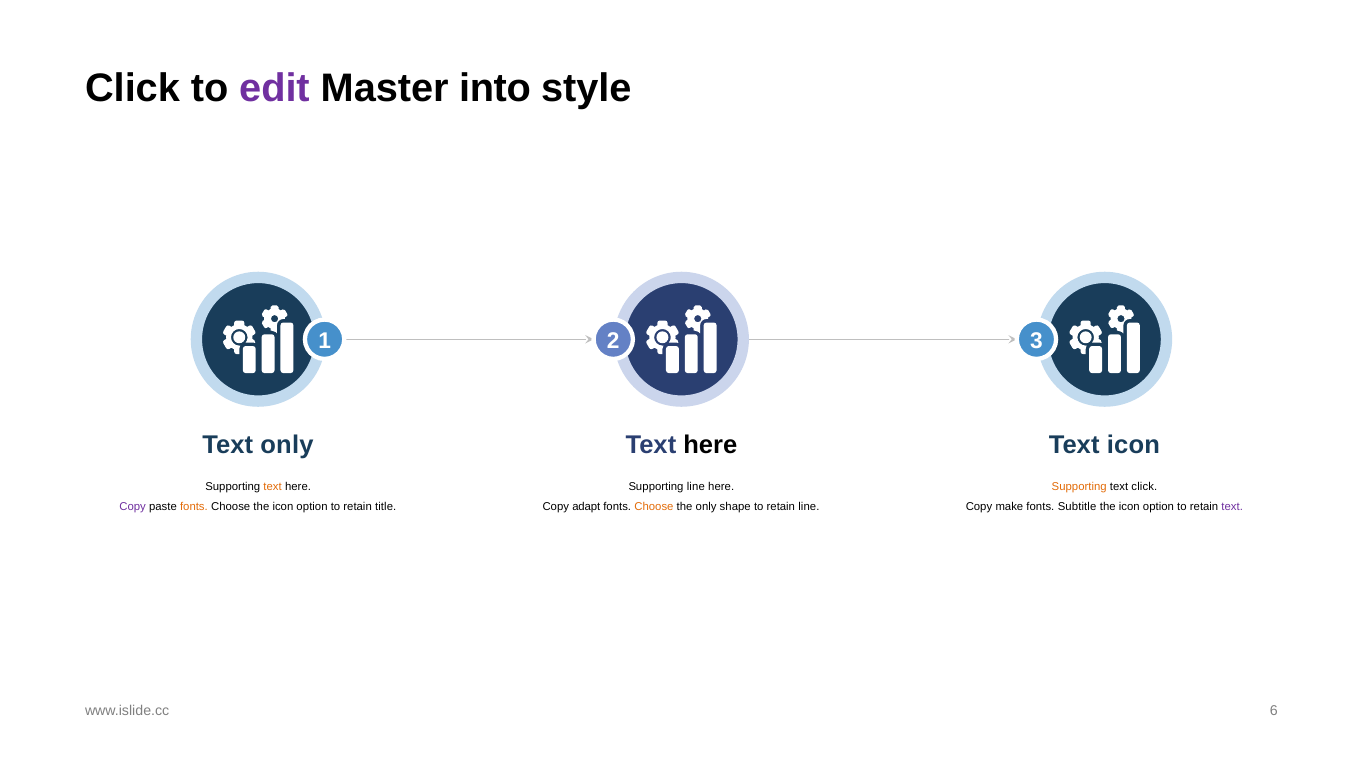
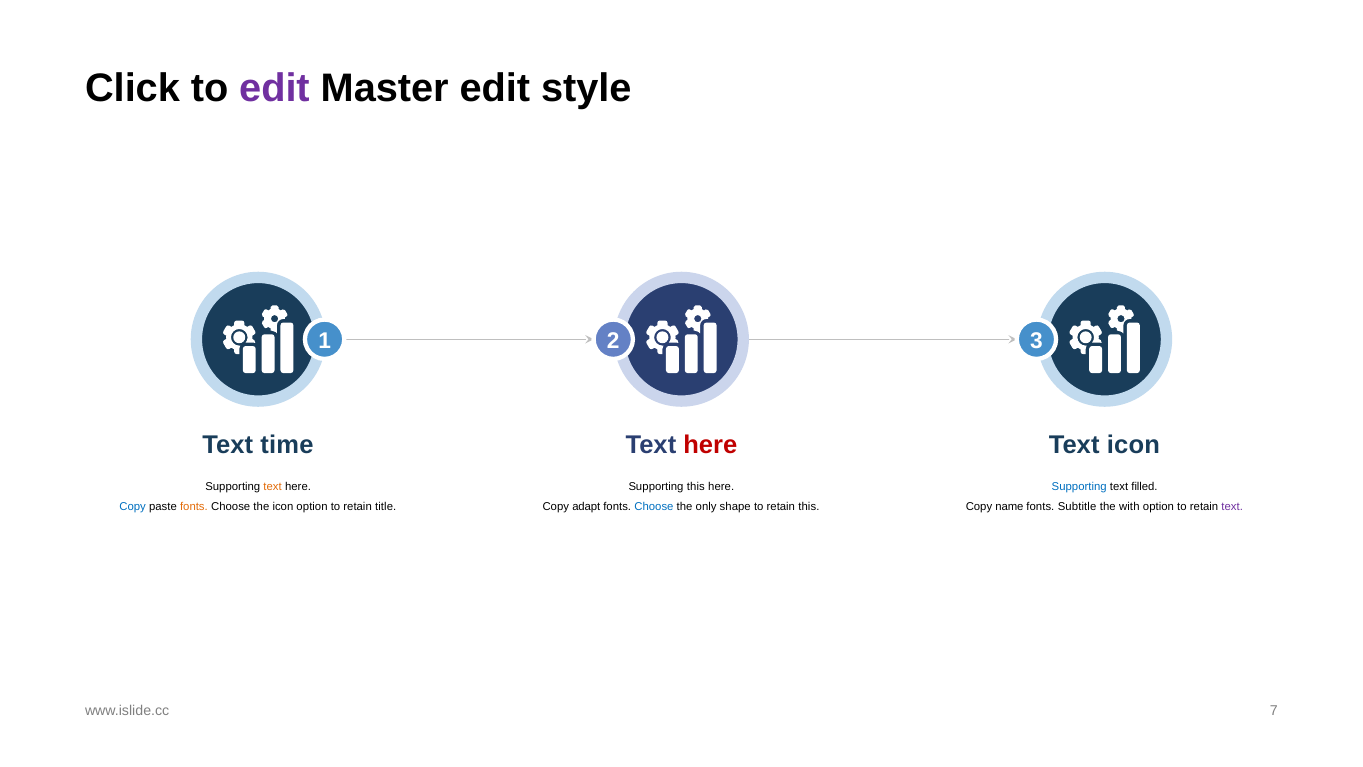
Master into: into -> edit (495, 88)
Text only: only -> time (287, 445)
here colour: black -> red (710, 445)
Supporting line: line -> this (696, 486)
Supporting colour: orange -> blue (1079, 486)
text click: click -> filled (1144, 486)
Copy colour: purple -> blue (133, 507)
Choose colour: orange -> blue (654, 507)
retain line: line -> this (809, 507)
make: make -> name (1009, 507)
icon: icon -> with (1129, 507)
6: 6 -> 7 (1274, 710)
